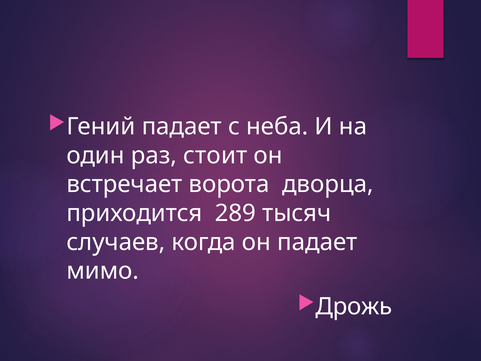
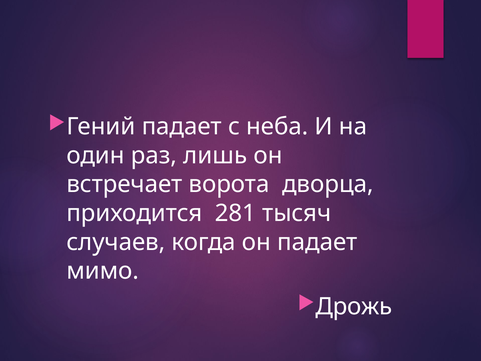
стоит: стоит -> лишь (215, 155)
289: 289 -> 281 (235, 213)
